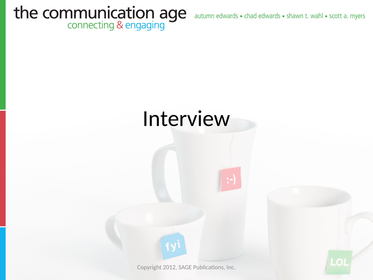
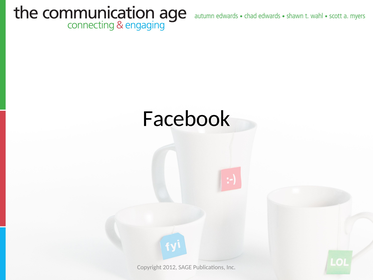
Interview: Interview -> Facebook (186, 118)
